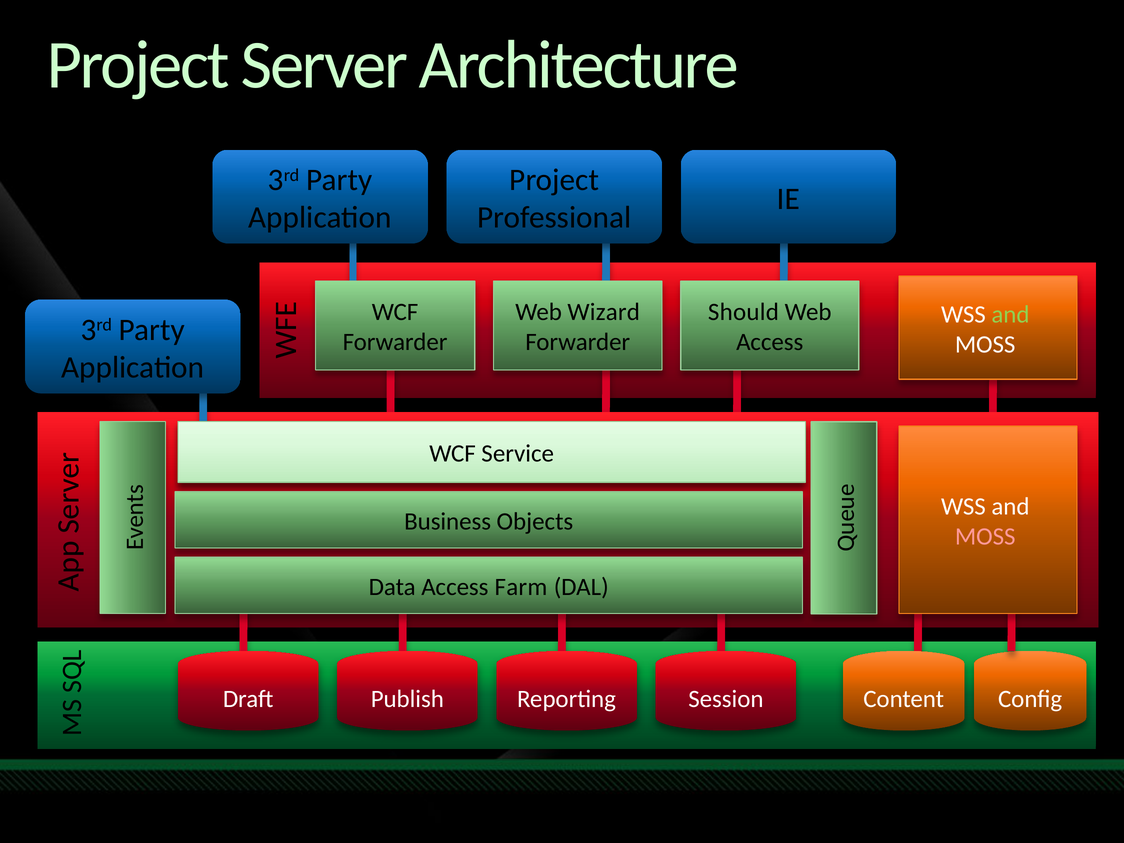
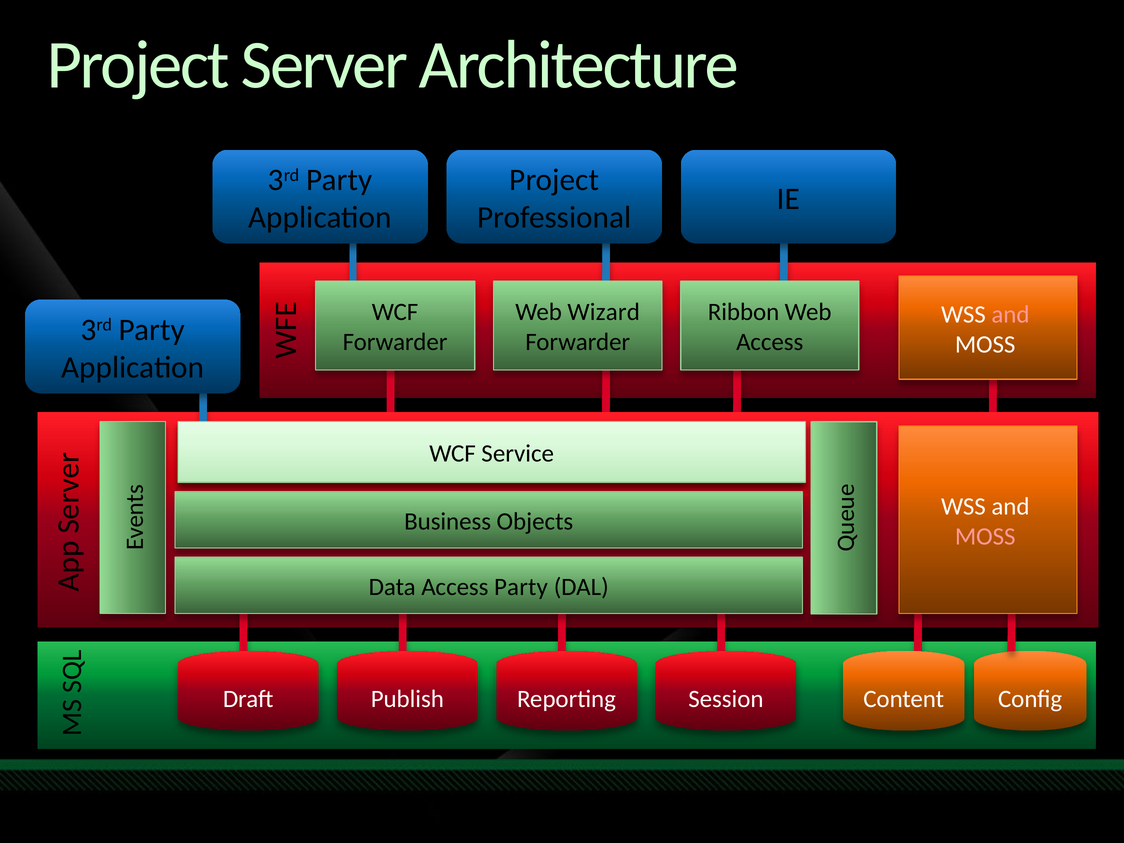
Should: Should -> Ribbon (744, 312)
and colour: light green -> pink (1010, 315)
Access Farm: Farm -> Party (521, 587)
